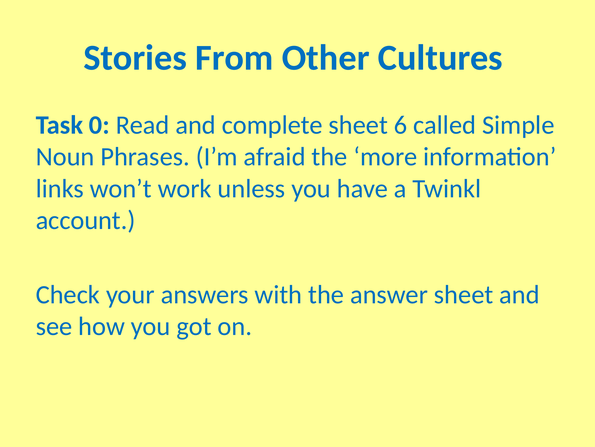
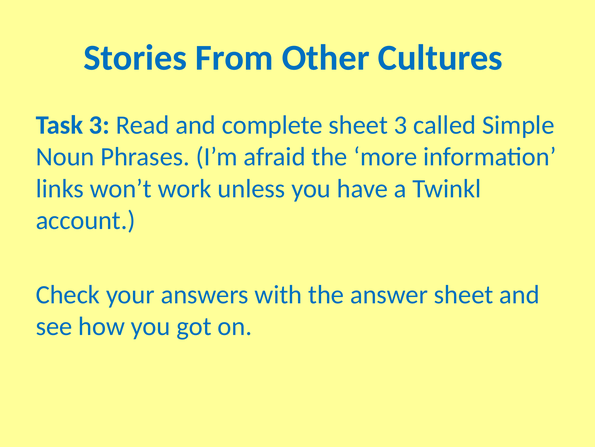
Task 0: 0 -> 3 (99, 125)
sheet 6: 6 -> 3 (401, 125)
